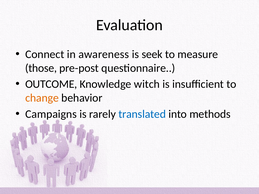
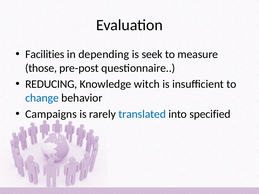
Connect: Connect -> Facilities (45, 54)
awareness: awareness -> depending (104, 54)
OUTCOME: OUTCOME -> REDUCING (51, 84)
change colour: orange -> blue (42, 98)
methods: methods -> specified (210, 114)
